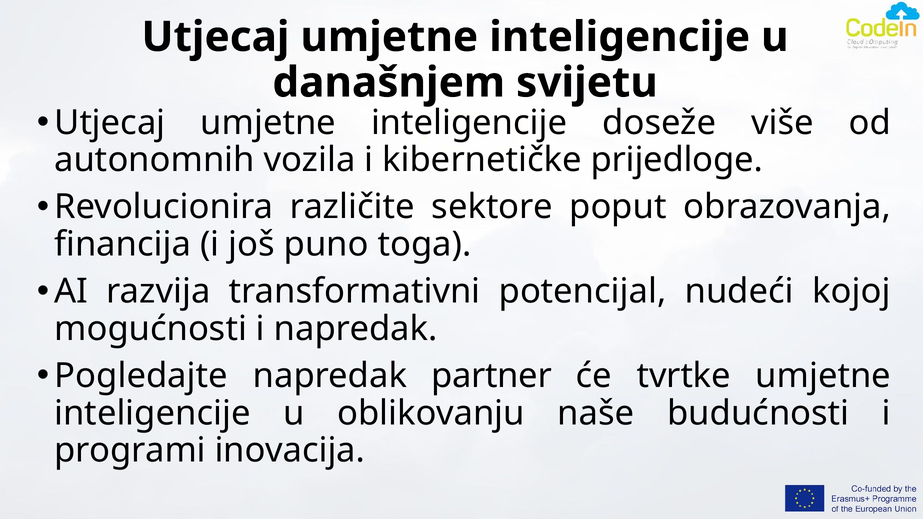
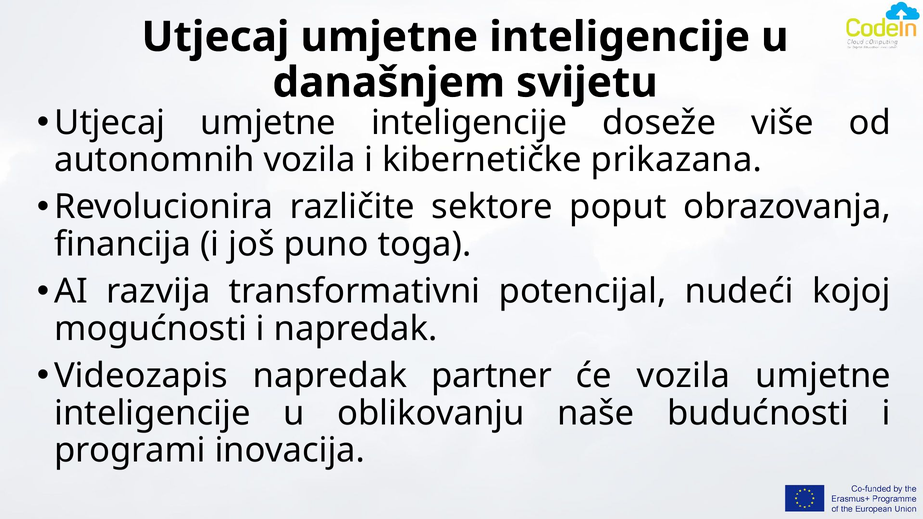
prijedloge: prijedloge -> prikazana (677, 160)
Pogledajte: Pogledajte -> Videozapis (141, 376)
će tvrtke: tvrtke -> vozila (684, 376)
